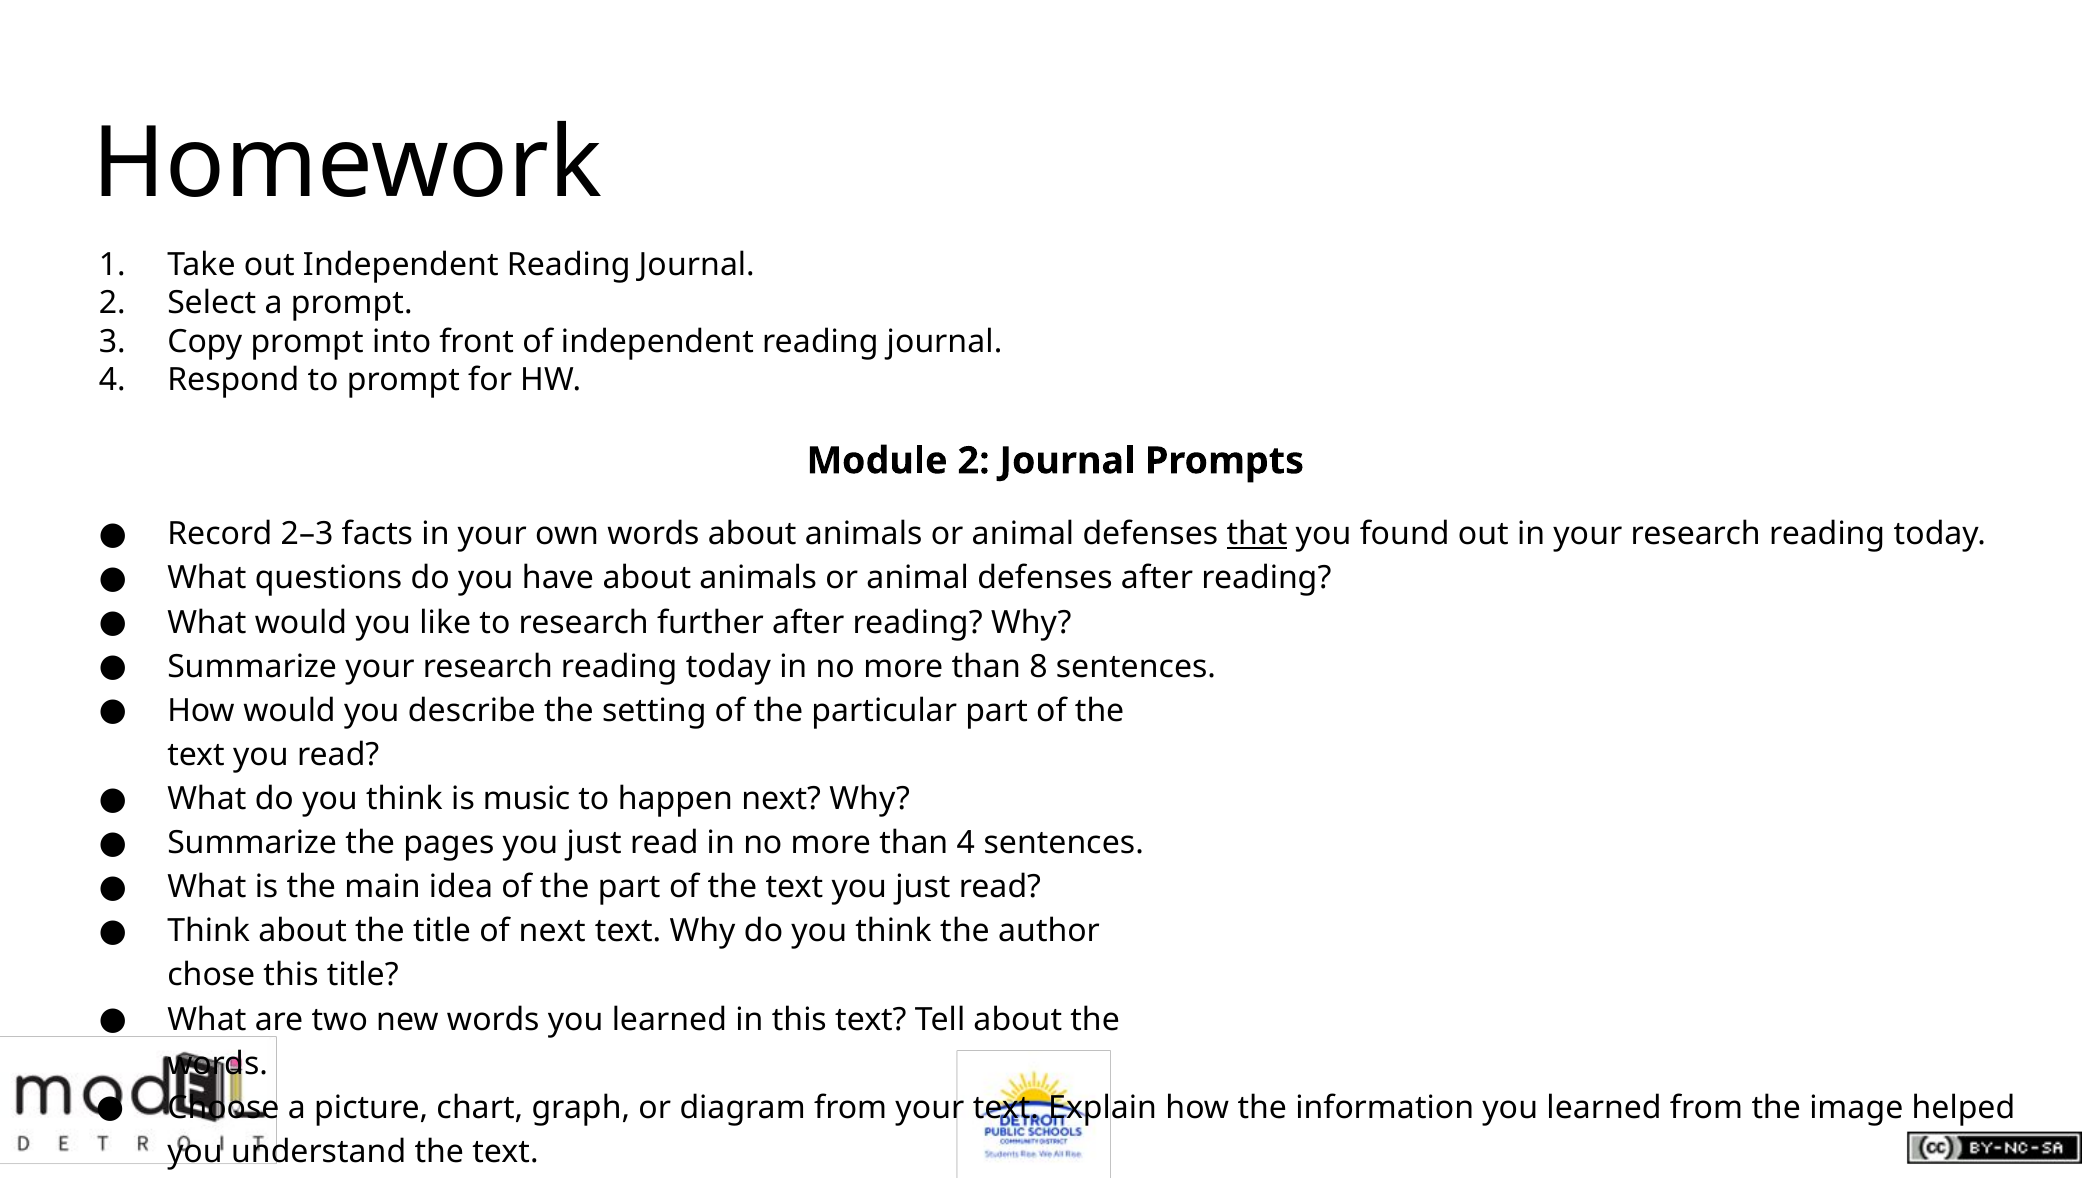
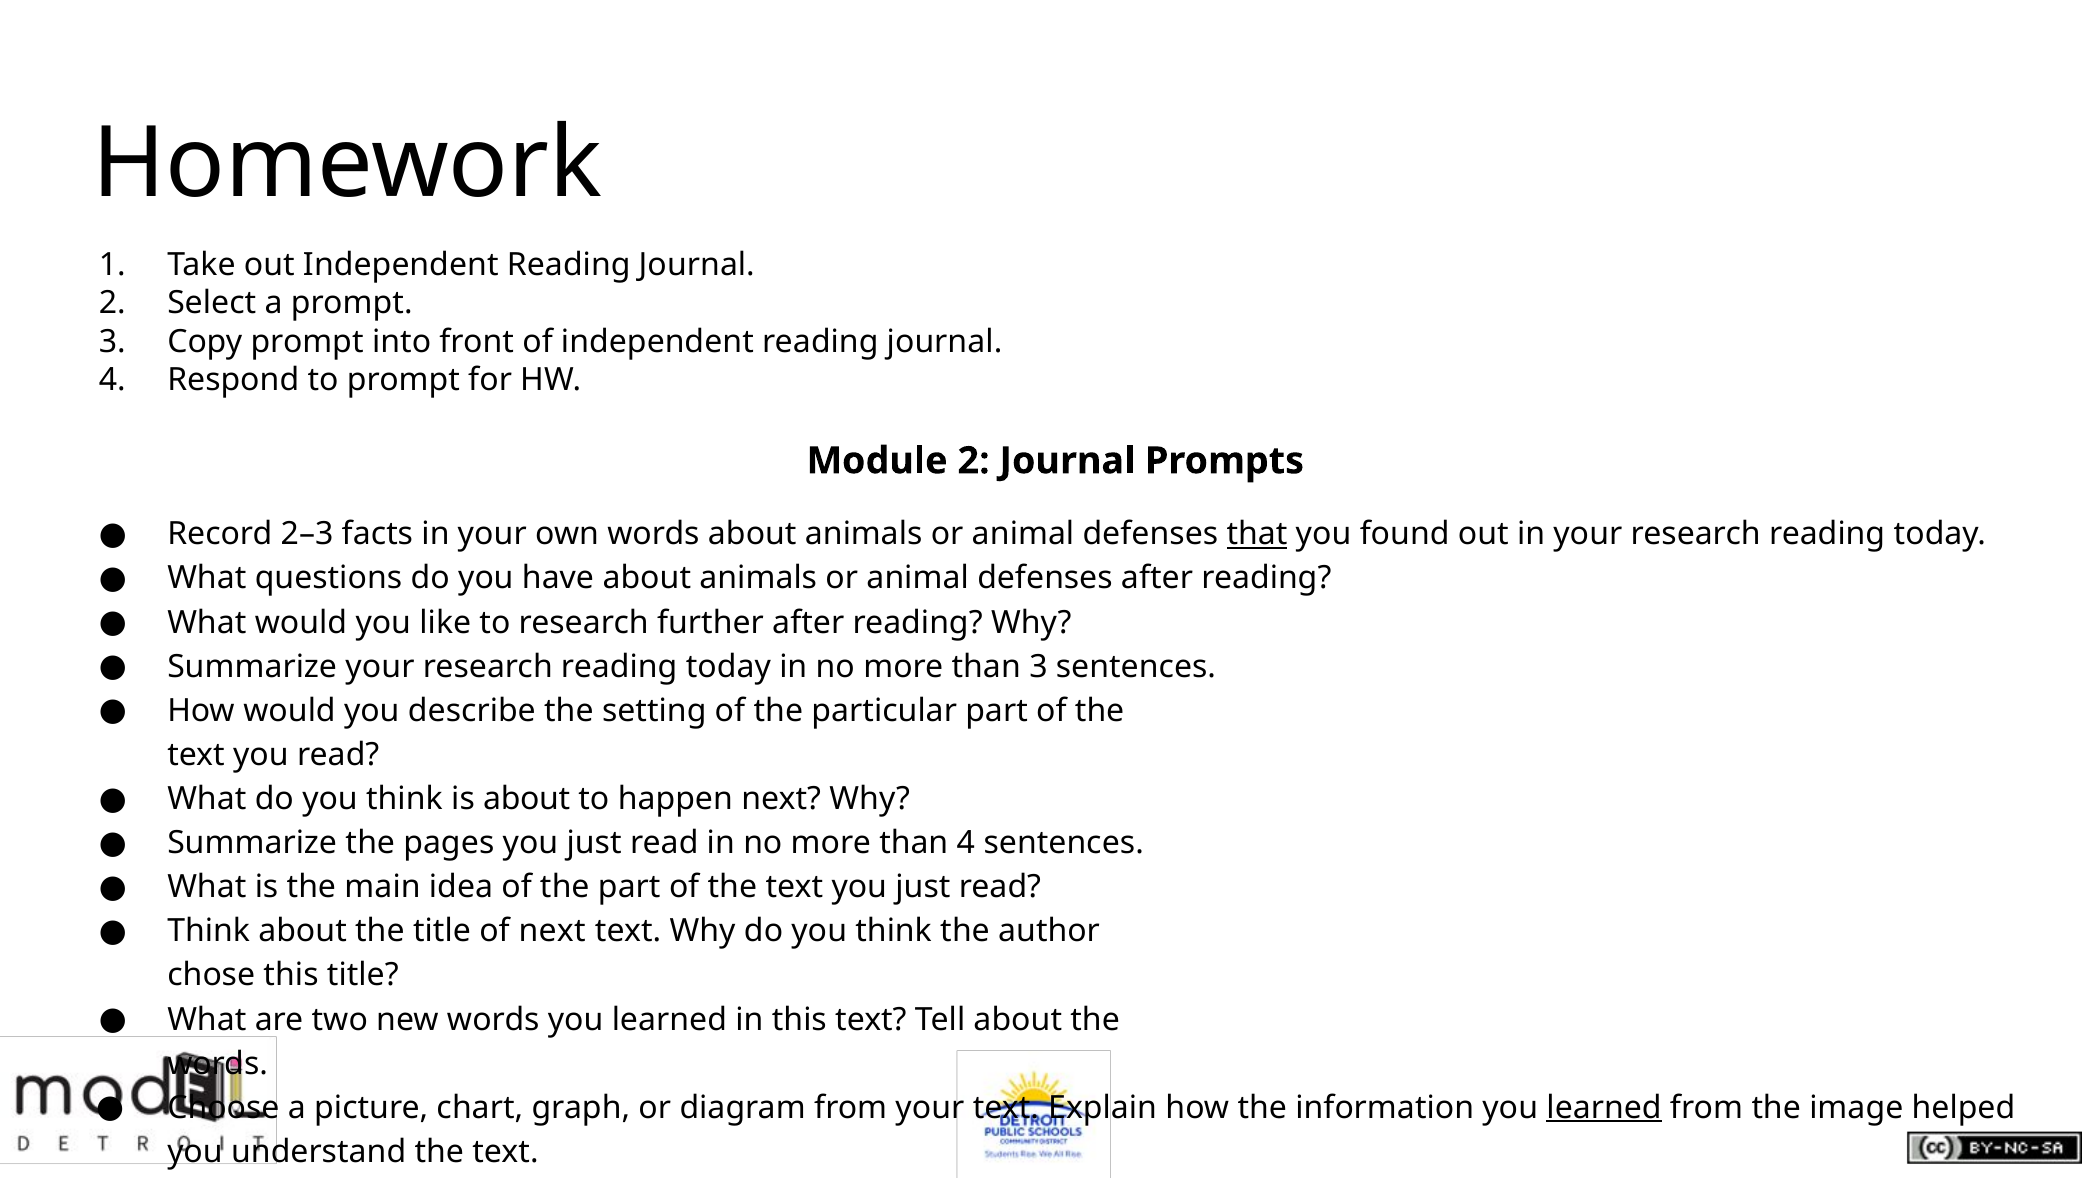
than 8: 8 -> 3 (1038, 667)
is music: music -> about (527, 799)
learned underline: none -> present (1604, 1108)
